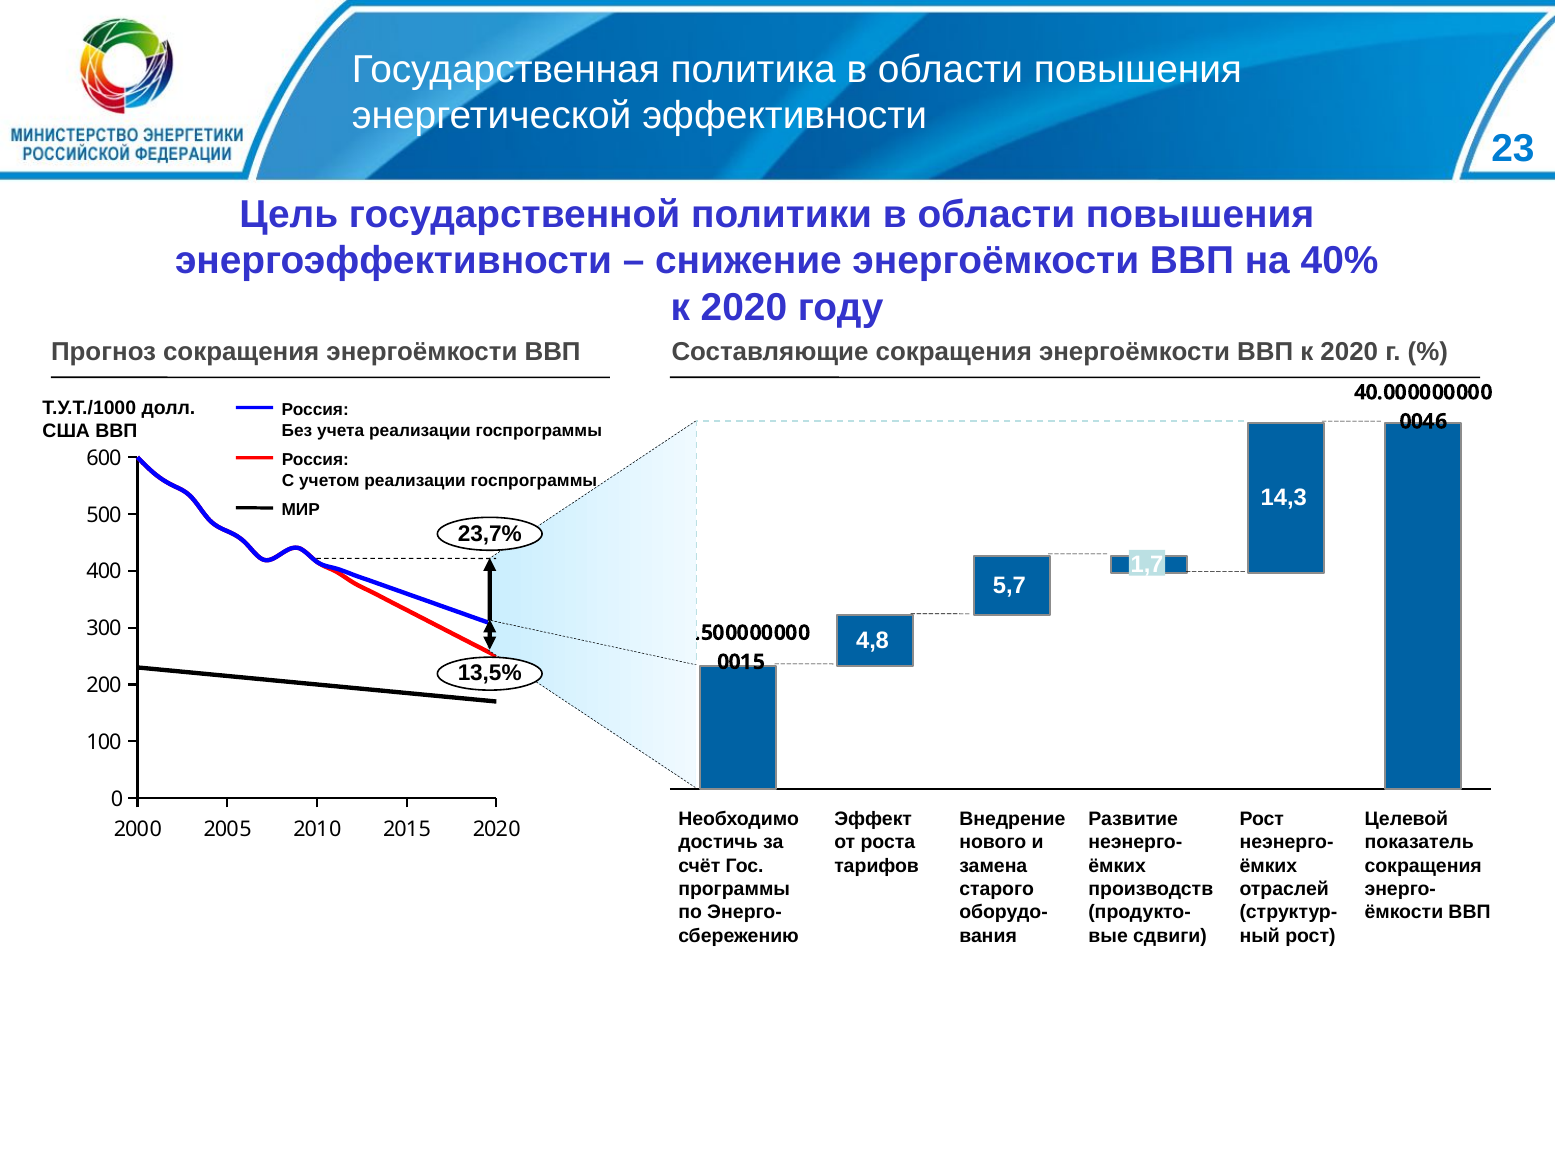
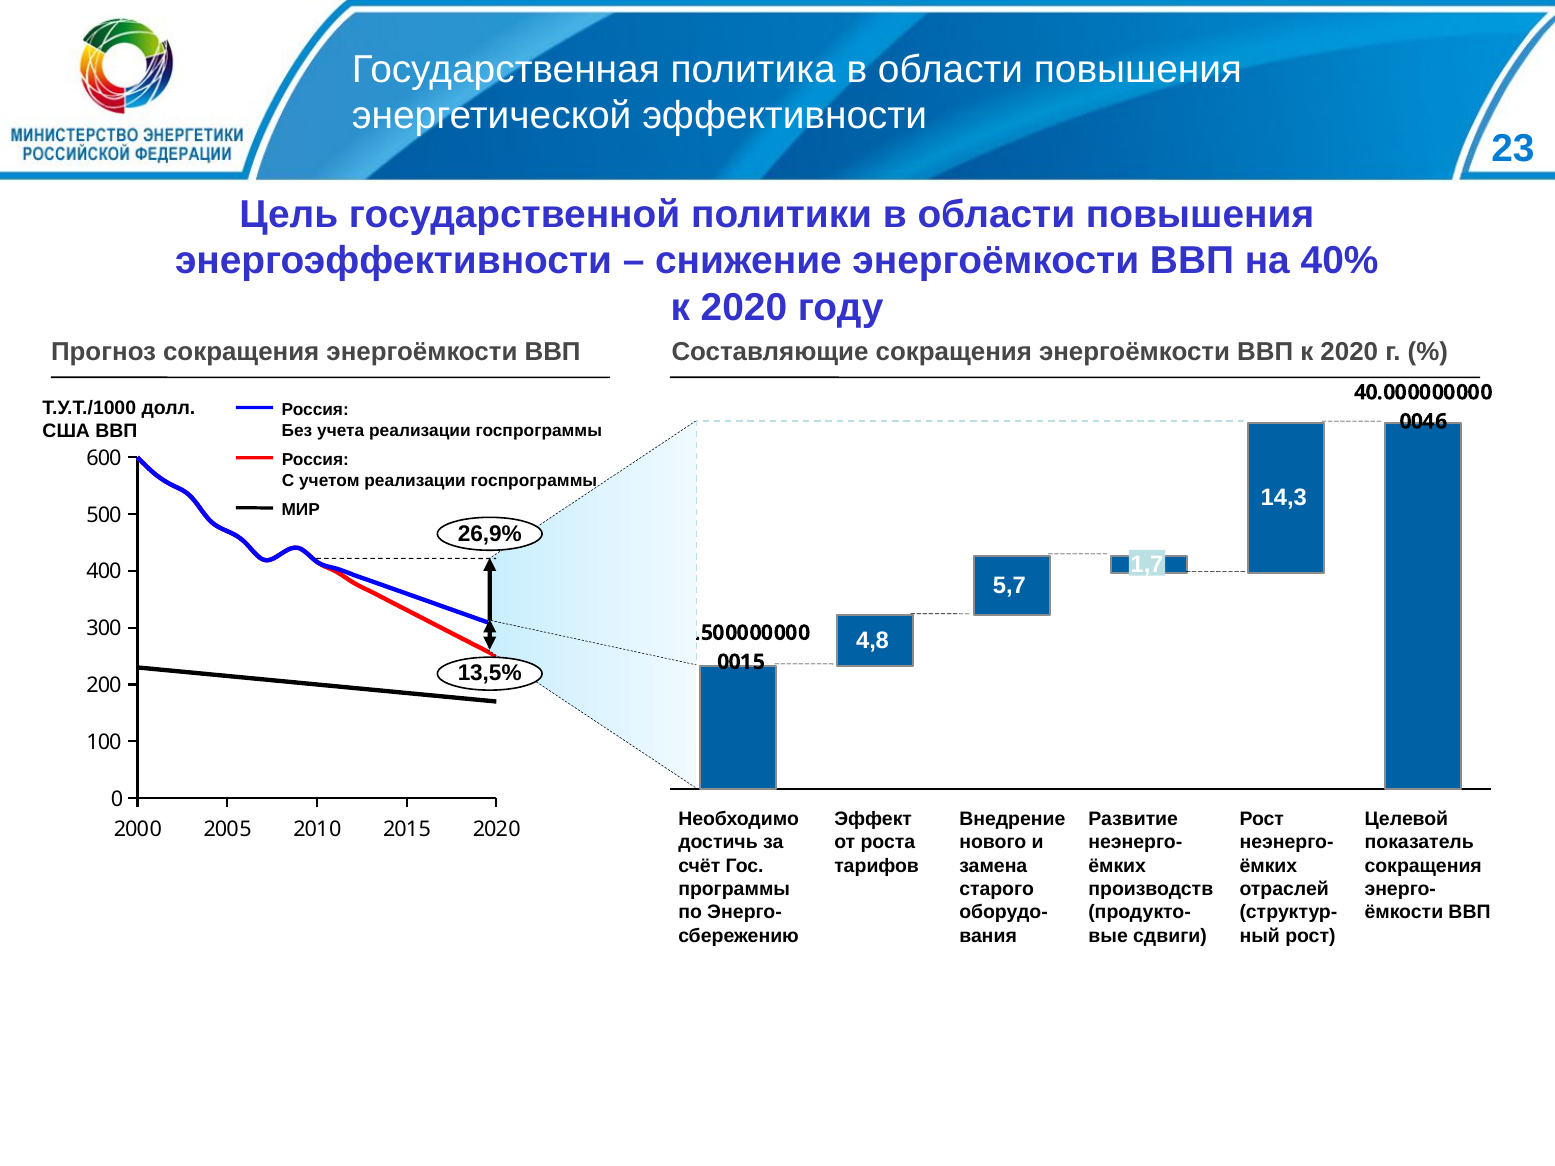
23,7%: 23,7% -> 26,9% (490, 534)
